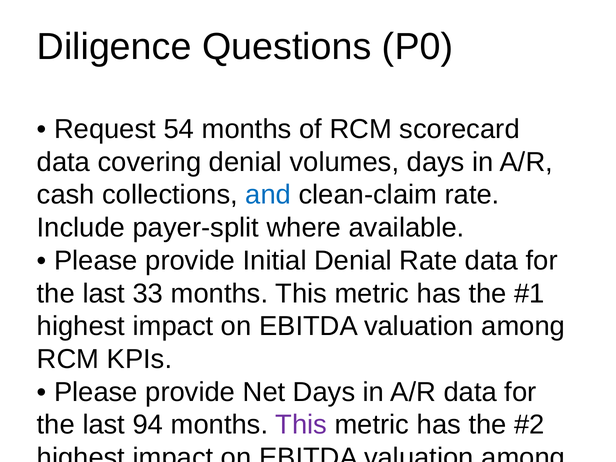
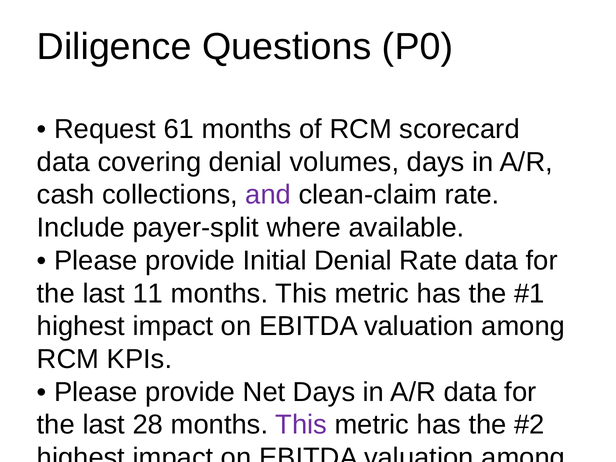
54: 54 -> 61 (179, 129)
and colour: blue -> purple (268, 195)
33: 33 -> 11 (148, 293)
94: 94 -> 28 (148, 425)
